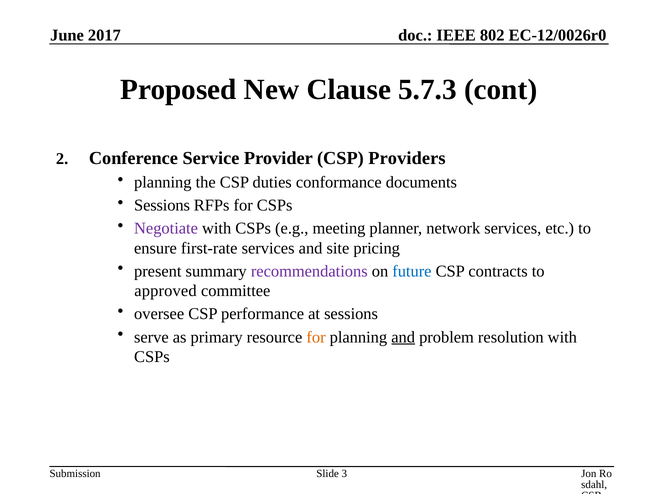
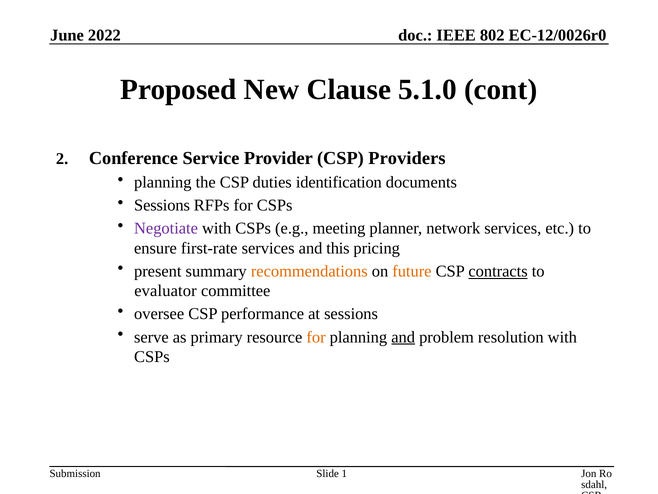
2017: 2017 -> 2022 (104, 35)
5.7.3: 5.7.3 -> 5.1.0 (428, 90)
conformance: conformance -> identification (339, 182)
site: site -> this (338, 248)
recommendations colour: purple -> orange (309, 271)
future colour: blue -> orange (412, 271)
contracts underline: none -> present (498, 271)
approved: approved -> evaluator (165, 291)
3: 3 -> 1 (344, 473)
